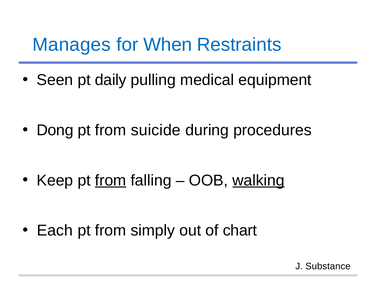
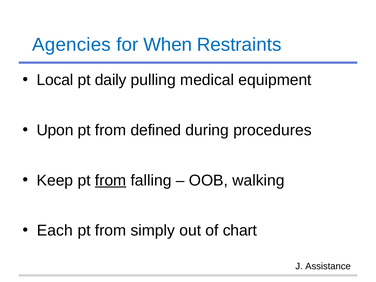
Manages: Manages -> Agencies (72, 45)
Seen: Seen -> Local (55, 80)
Dong: Dong -> Upon (55, 130)
suicide: suicide -> defined (156, 130)
walking underline: present -> none (258, 180)
Substance: Substance -> Assistance (328, 266)
